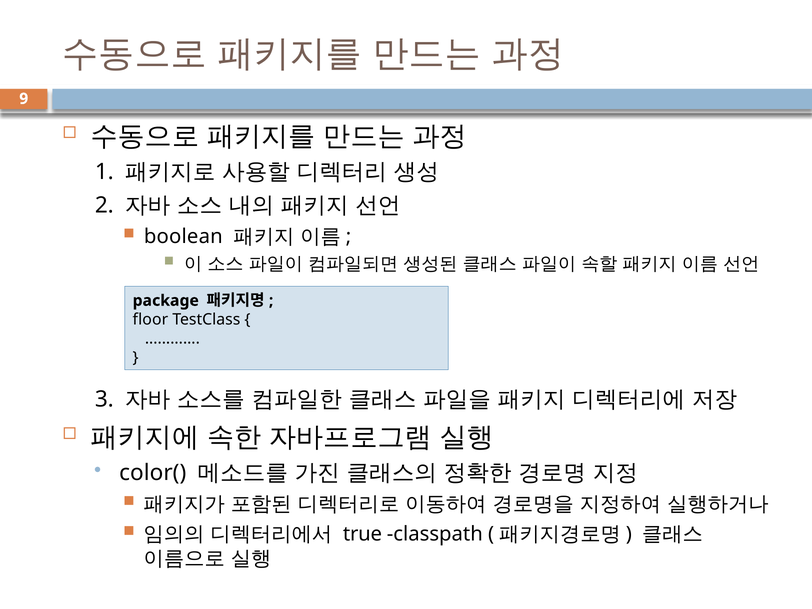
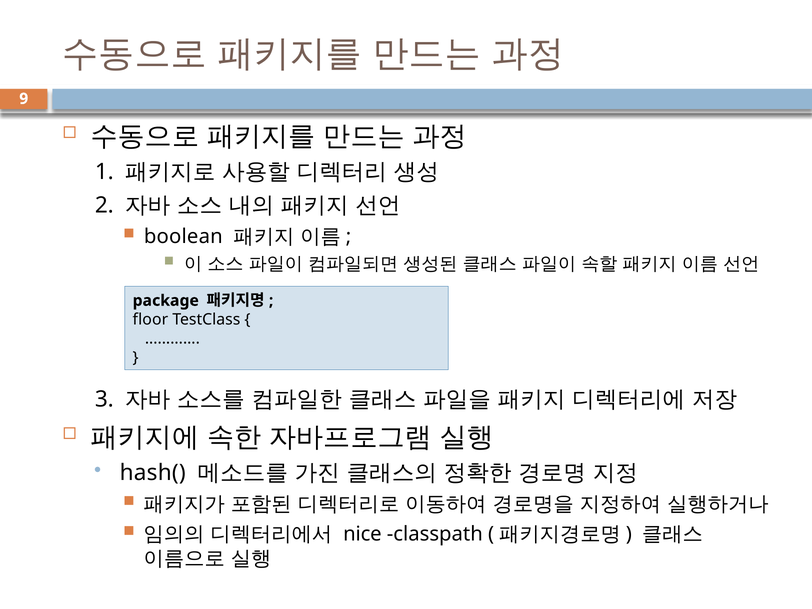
color(: color( -> hash( (153, 473)
true: true -> nice (362, 534)
